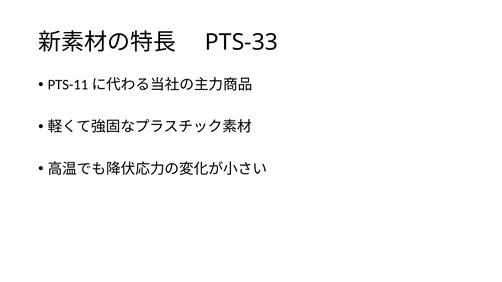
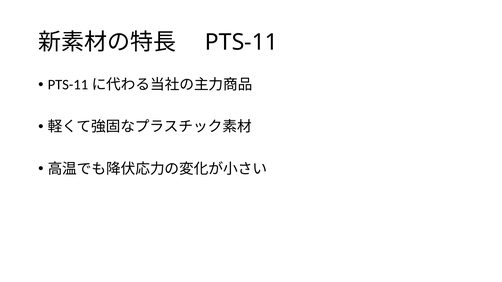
PTS-33: PTS-33 -> PTS-11 (242, 42)
